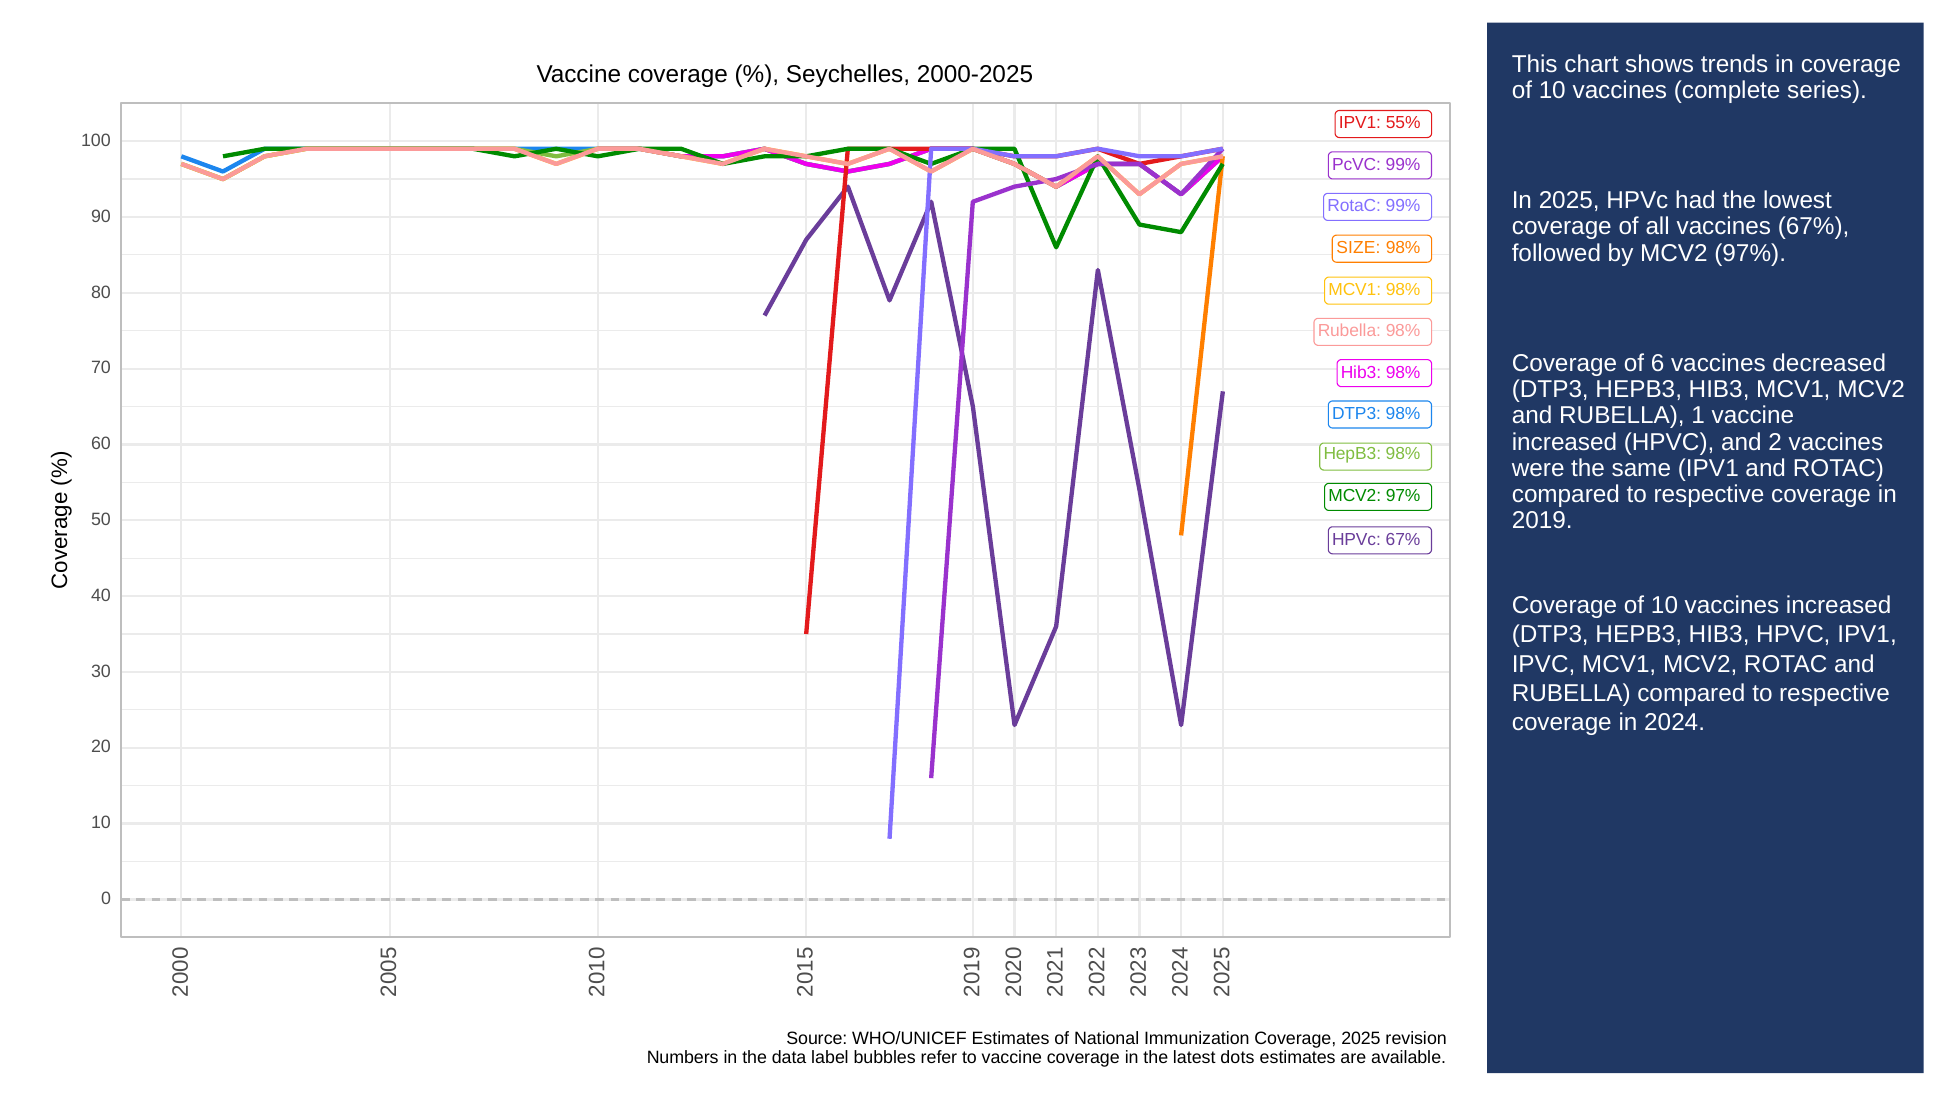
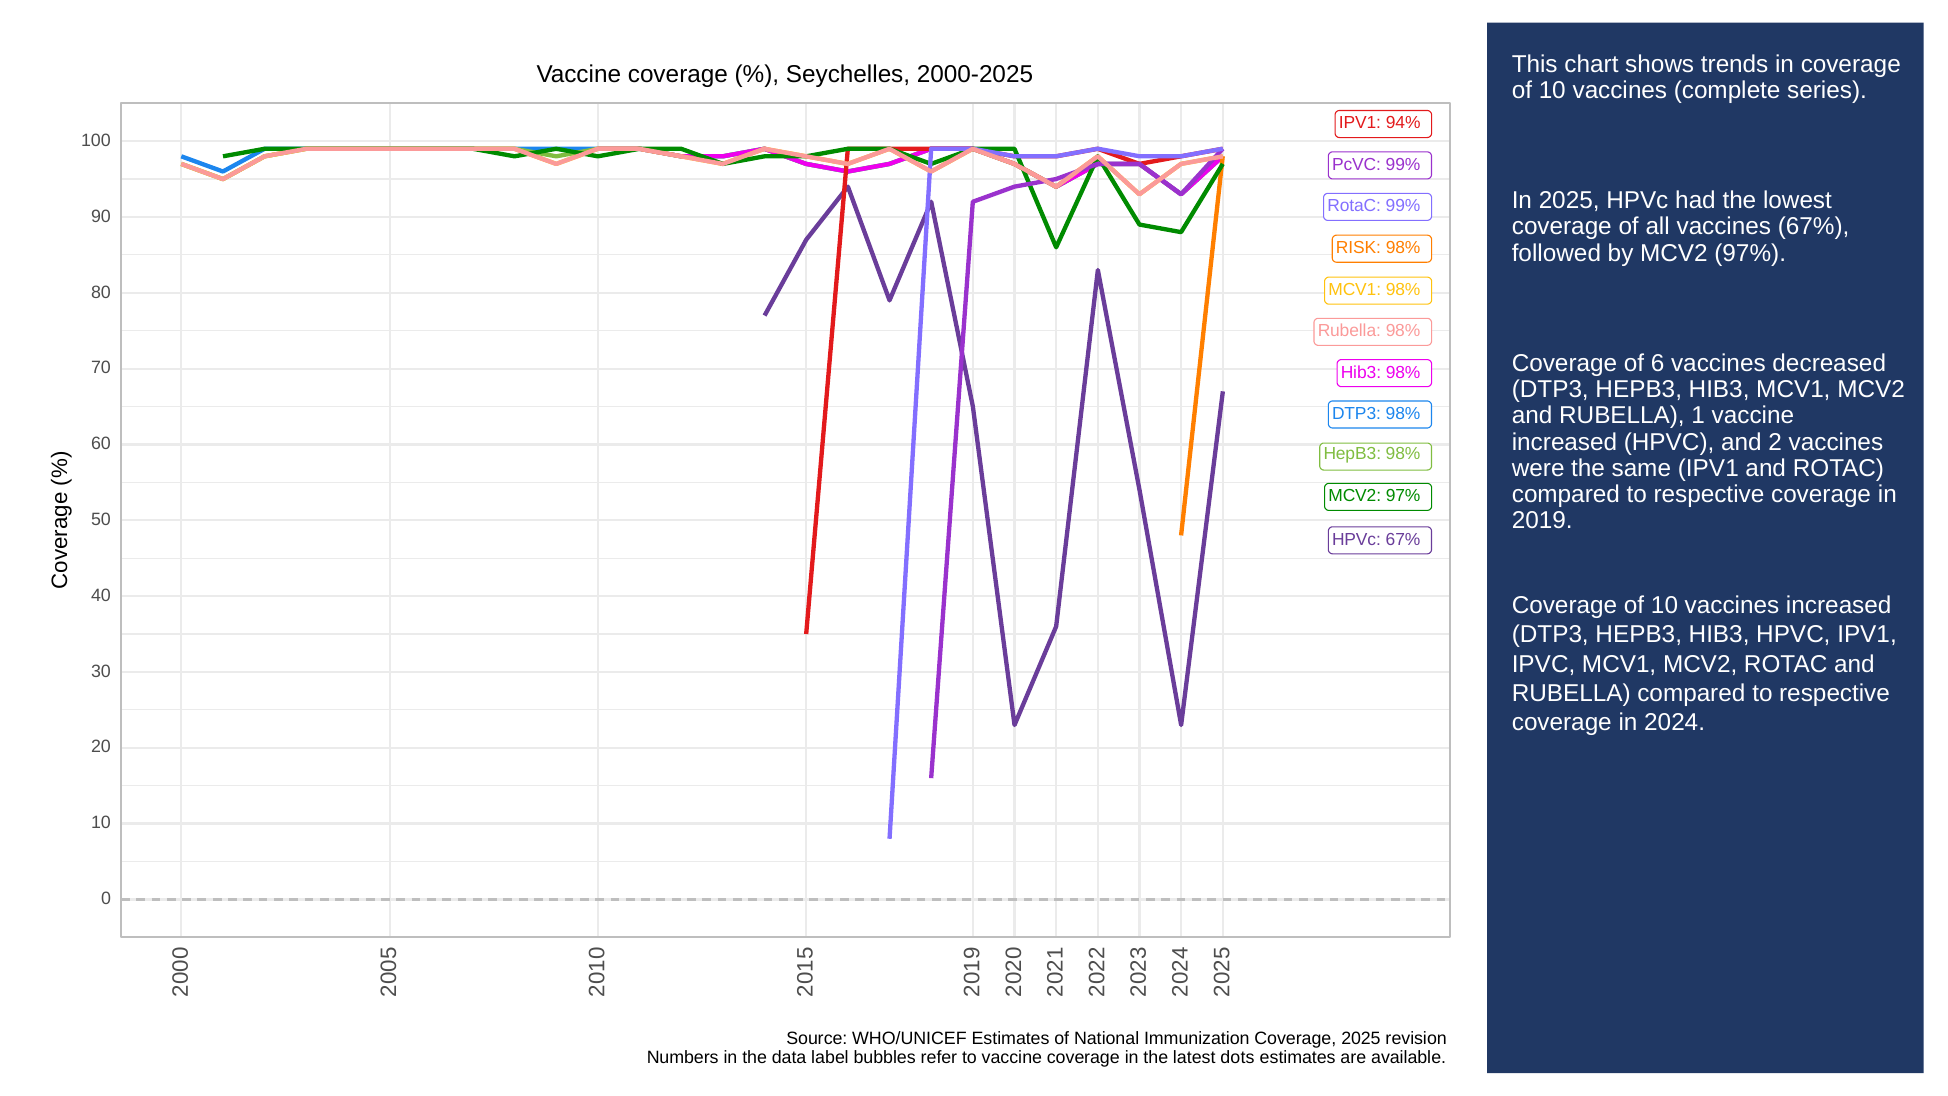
55%: 55% -> 94% (1403, 123)
SIZE: SIZE -> RISK (1359, 248)
